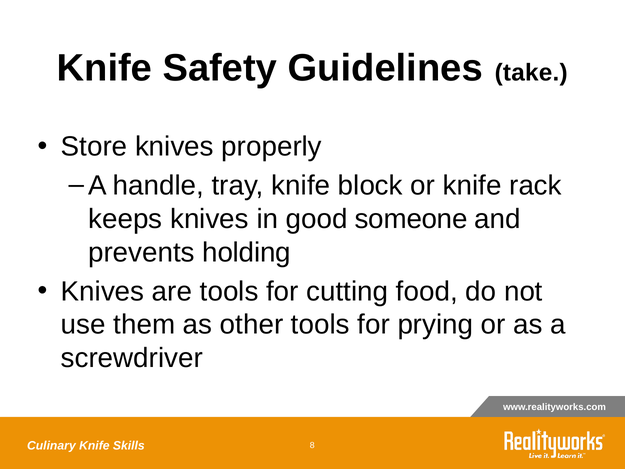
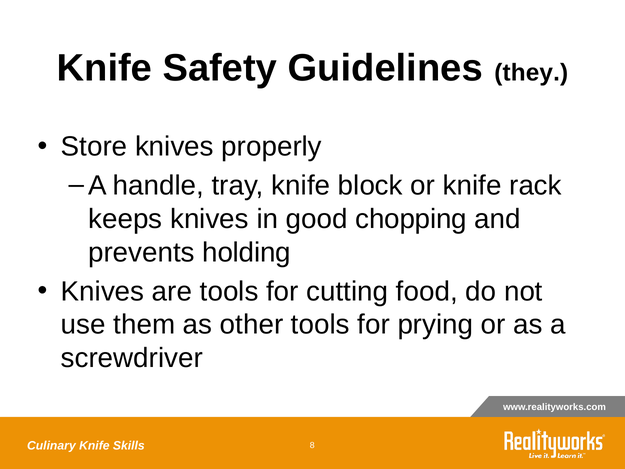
take: take -> they (531, 73)
someone: someone -> chopping (411, 219)
